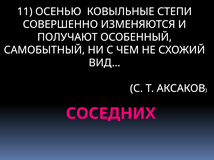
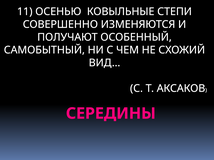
СОСЕДНИХ: СОСЕДНИХ -> СЕРЕДИНЫ (111, 114)
